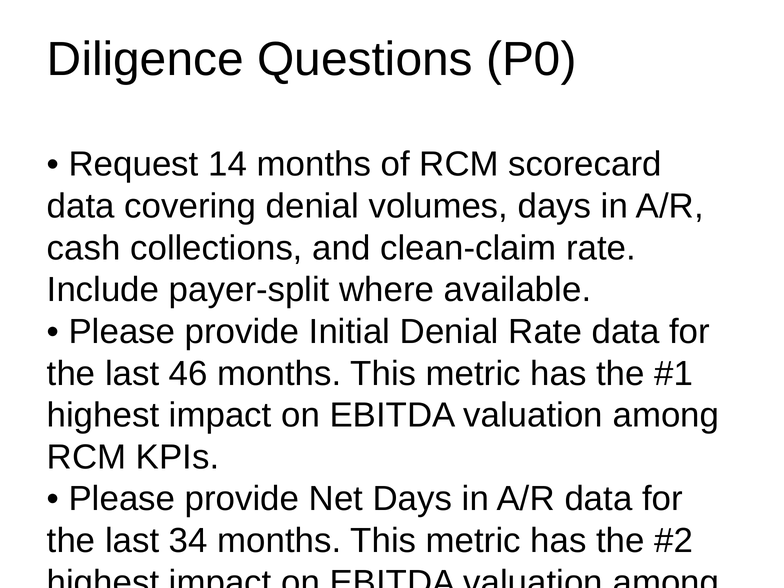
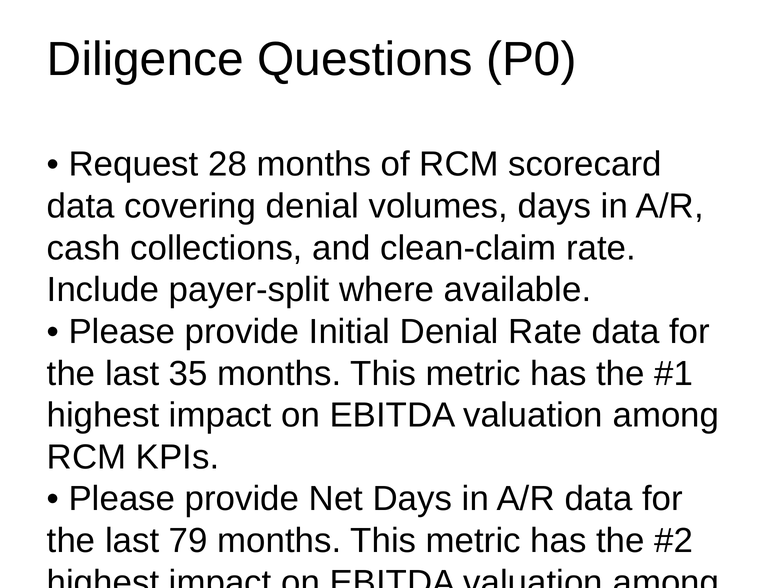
14: 14 -> 28 (228, 164)
46: 46 -> 35 (188, 374)
34: 34 -> 79 (188, 541)
